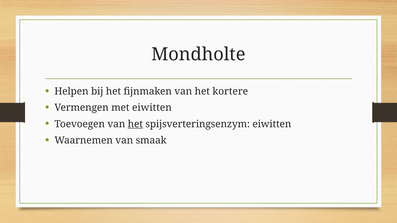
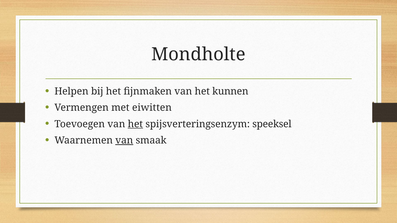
kortere: kortere -> kunnen (230, 91)
spijsverteringsenzym eiwitten: eiwitten -> speeksel (272, 124)
van underline: none -> present (124, 141)
